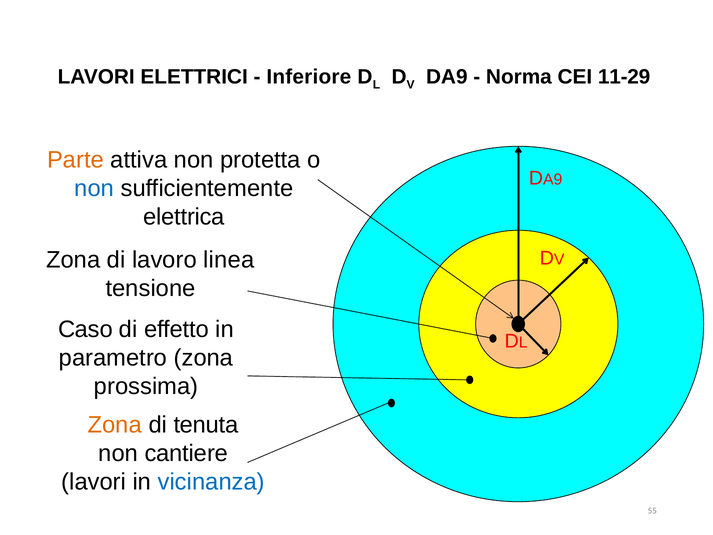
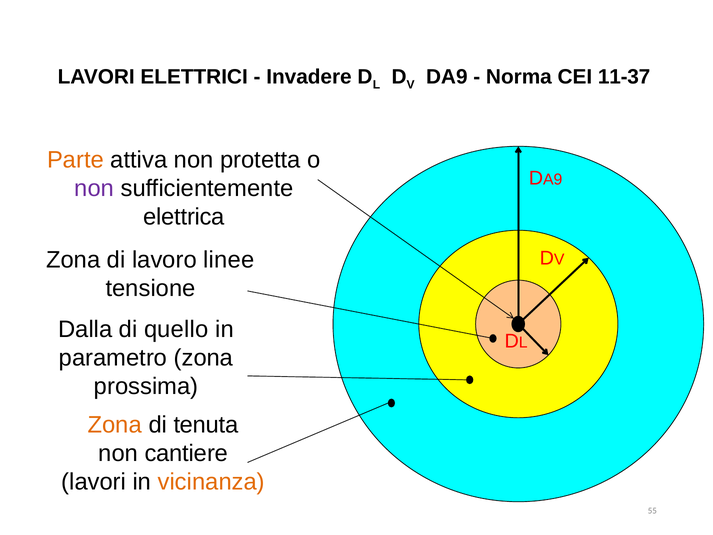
Inferiore: Inferiore -> Invadere (309, 77)
11-29: 11-29 -> 11-37 (624, 77)
non colour: blue -> purple (94, 188)
linea: linea -> linee (229, 260)
Caso: Caso -> Dalla (85, 329)
effetto: effetto -> quello (176, 329)
vicinanza colour: blue -> orange (211, 482)
